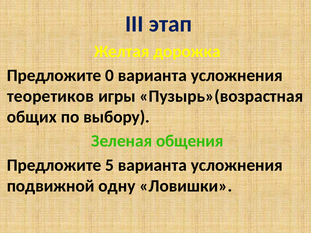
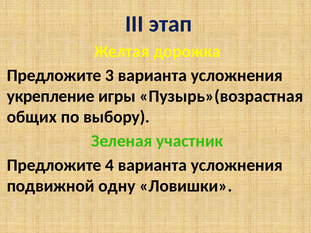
0: 0 -> 3 (110, 76)
теоретиков: теоретиков -> укрепление (51, 96)
общения: общения -> участник (190, 141)
5: 5 -> 4 (110, 165)
